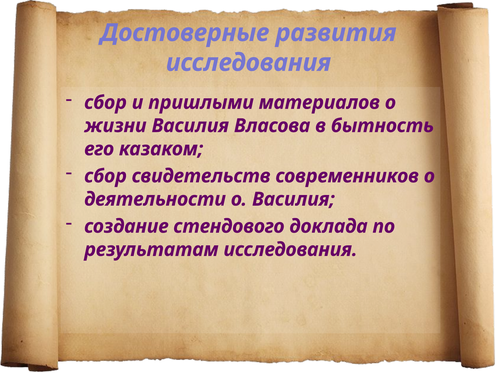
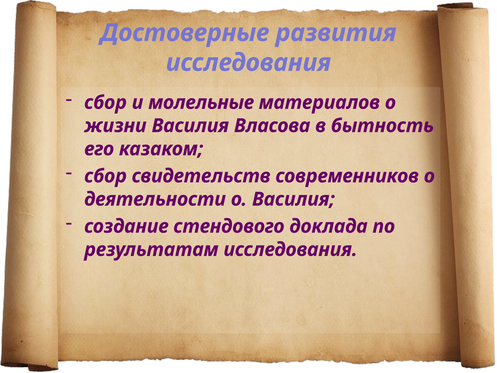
пришлыми: пришлыми -> молельные (201, 102)
